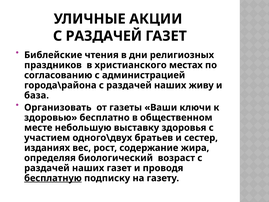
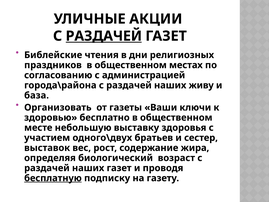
РАЗДАЧЕЙ underline: none -> present (104, 36)
праздников в христианского: христианского -> общественном (131, 65)
изданиях: изданиях -> выставок (47, 148)
